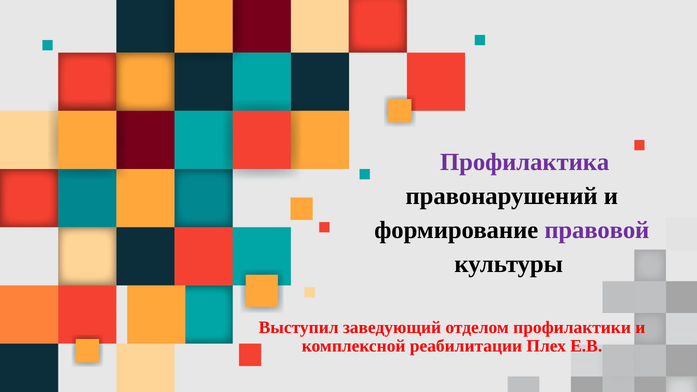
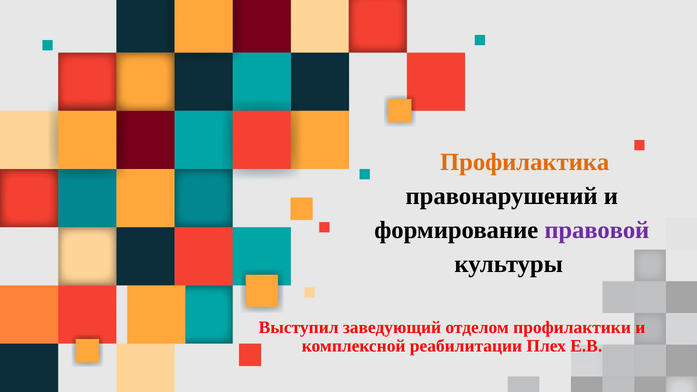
Профилактика colour: purple -> orange (525, 162)
